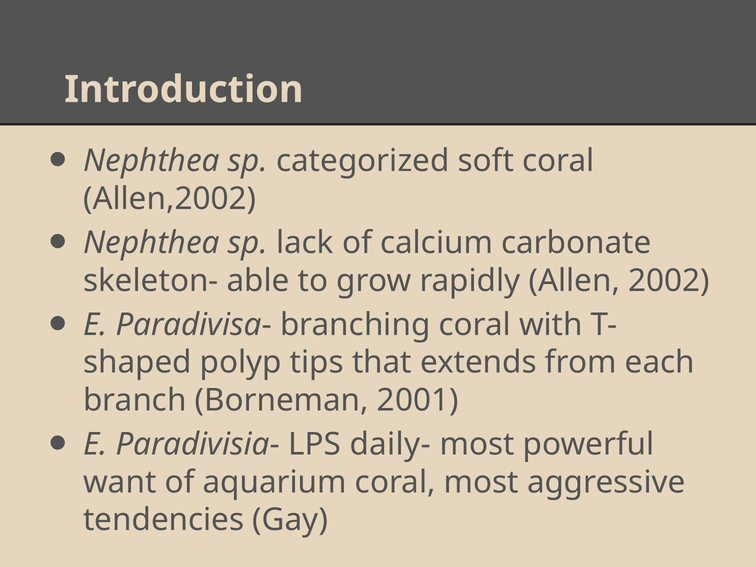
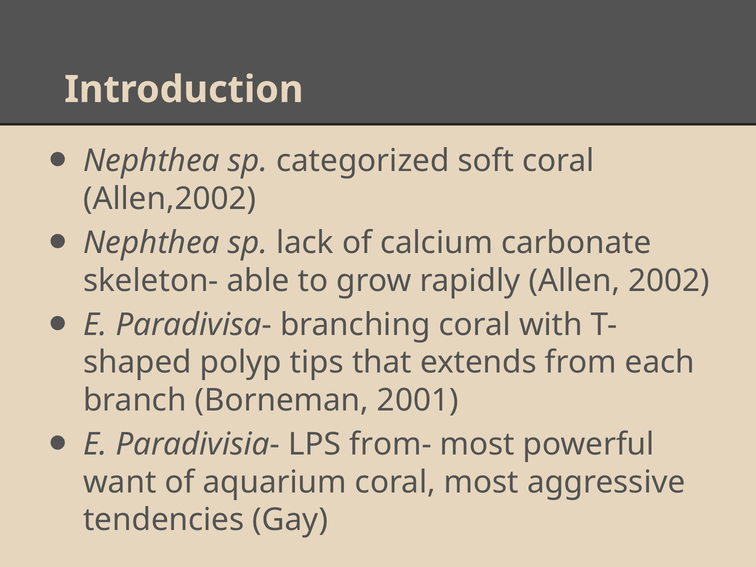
daily-: daily- -> from- (390, 444)
